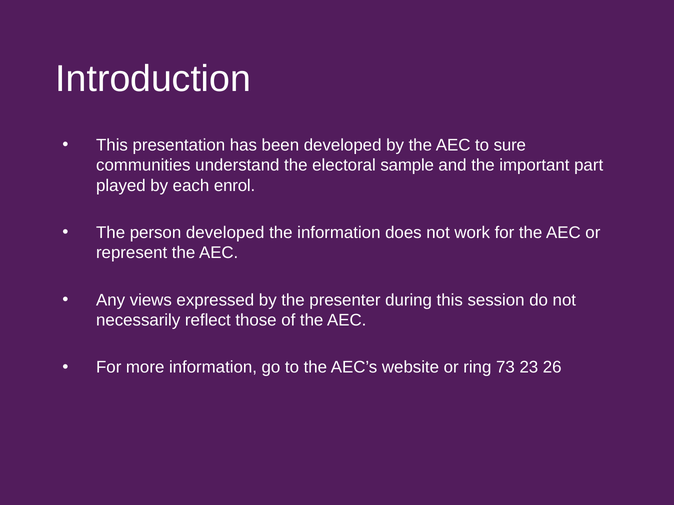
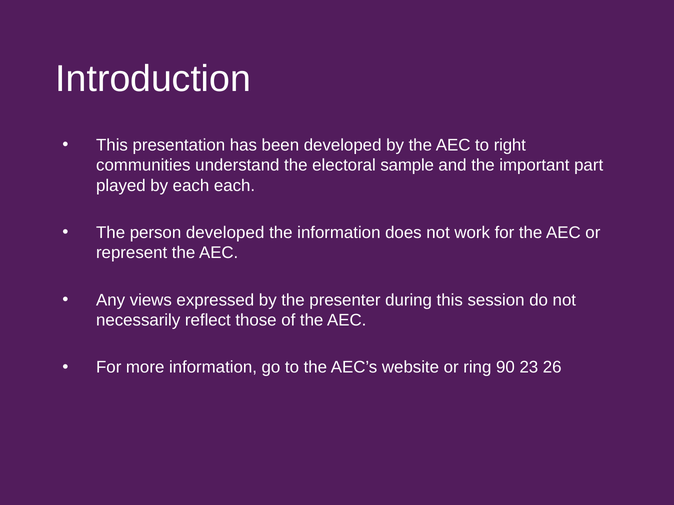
sure: sure -> right (510, 145)
each enrol: enrol -> each (235, 186)
73: 73 -> 90 (505, 368)
